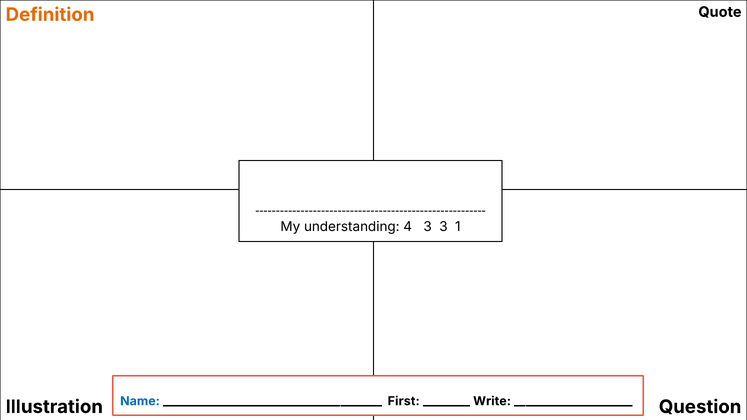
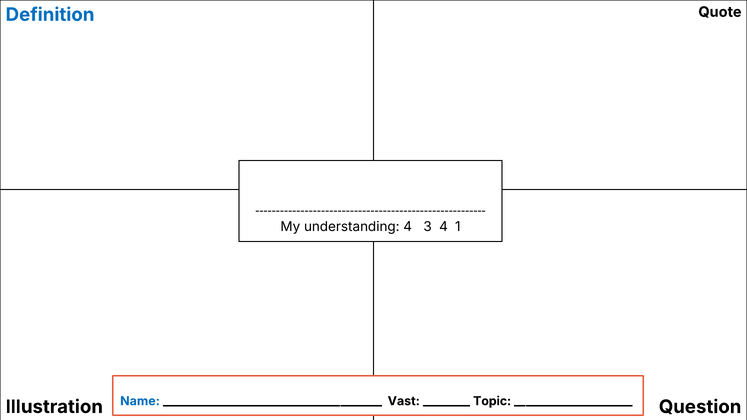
Definition colour: orange -> blue (50, 15)
3 3: 3 -> 4 (444, 227)
First: First -> Vast (404, 401)
Write: Write -> Topic (492, 401)
